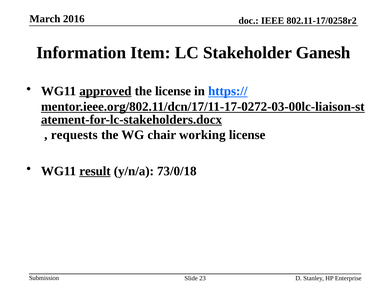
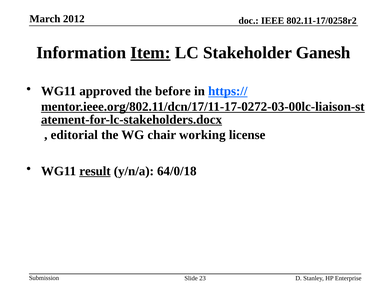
2016: 2016 -> 2012 (74, 19)
Item underline: none -> present (150, 53)
approved underline: present -> none (105, 91)
the license: license -> before (173, 91)
requests: requests -> editorial (74, 135)
73/0/18: 73/0/18 -> 64/0/18 (177, 171)
